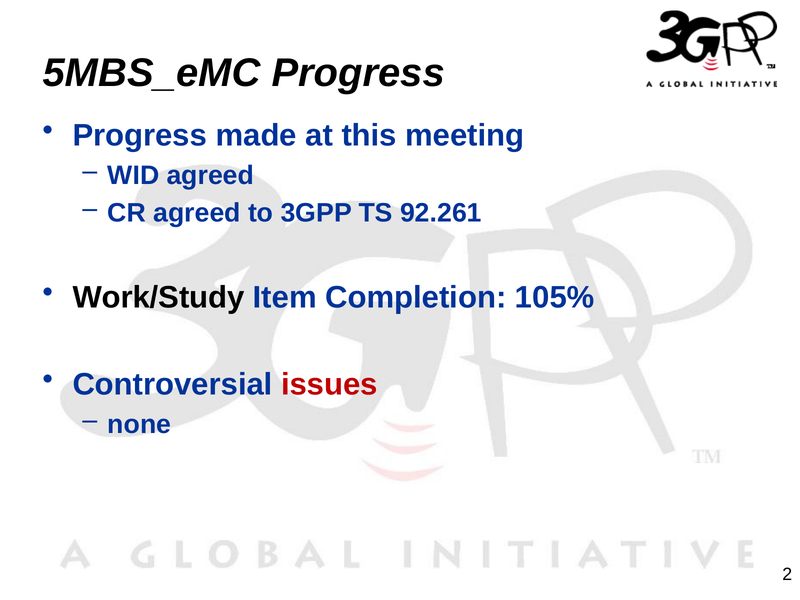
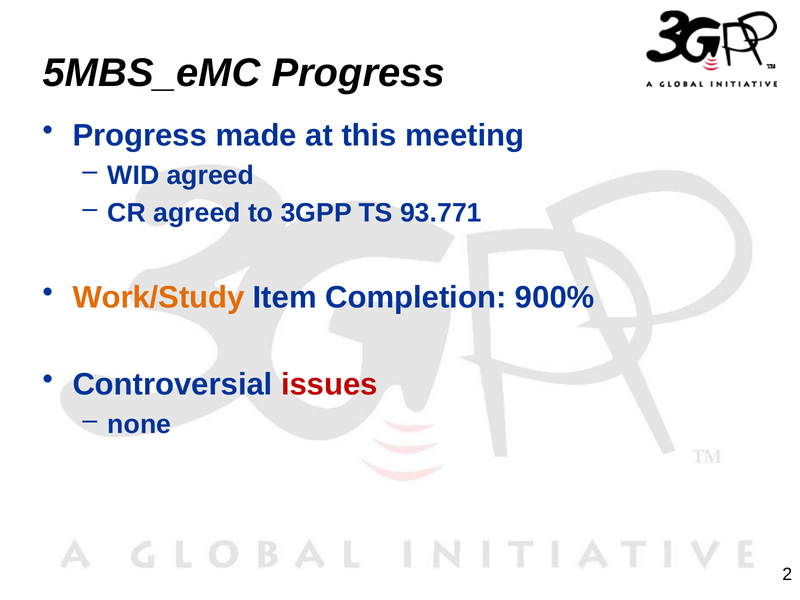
92.261: 92.261 -> 93.771 (441, 213)
Work/Study colour: black -> orange (158, 298)
105%: 105% -> 900% (555, 298)
